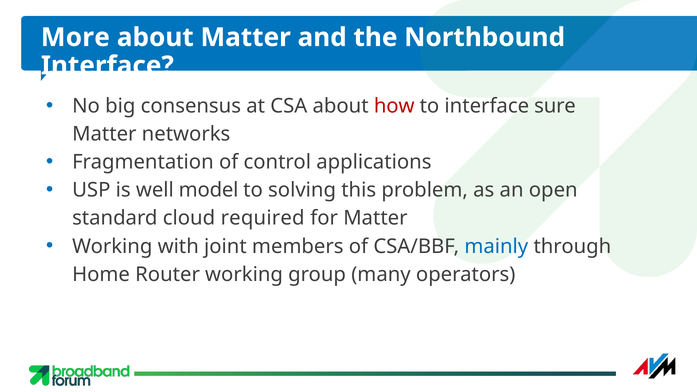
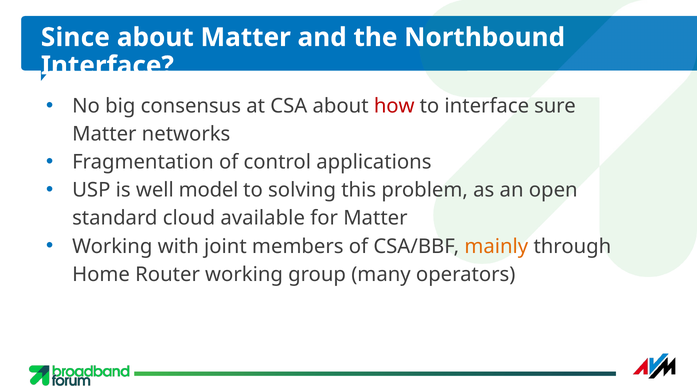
More: More -> Since (75, 37)
required: required -> available (263, 218)
mainly colour: blue -> orange (496, 246)
